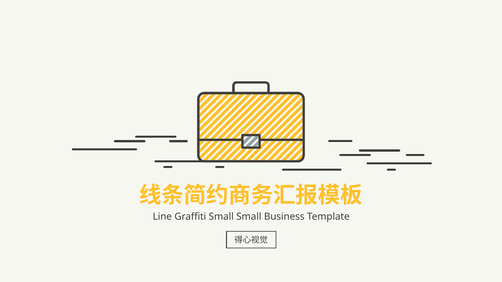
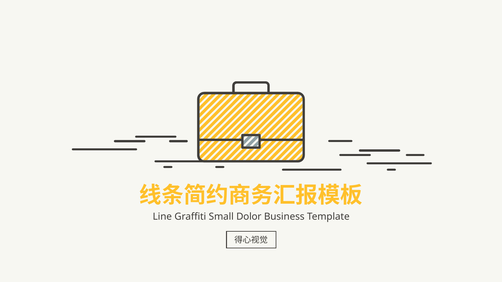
Small Small: Small -> Dolor (249, 217)
